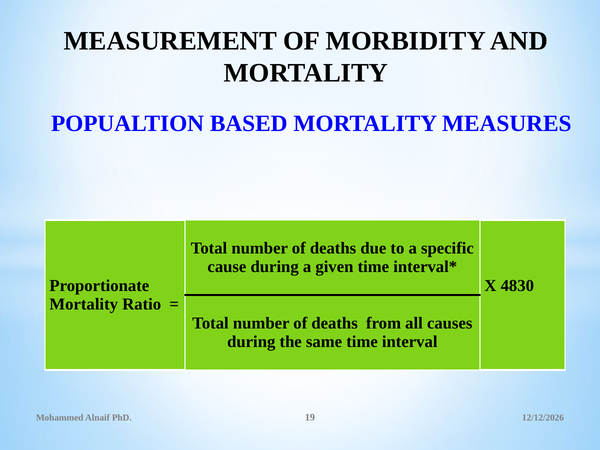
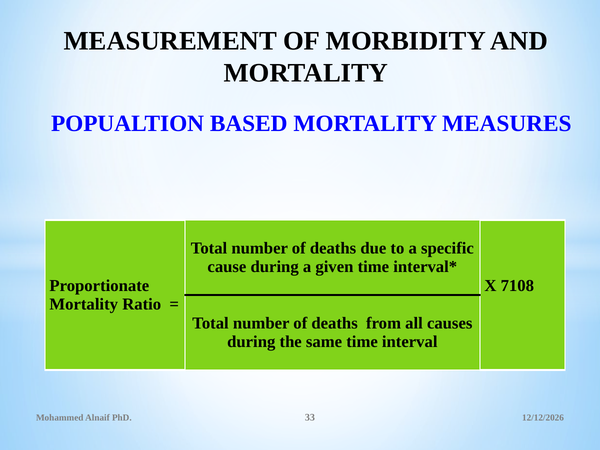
4830: 4830 -> 7108 (517, 286)
19: 19 -> 33 (310, 418)
